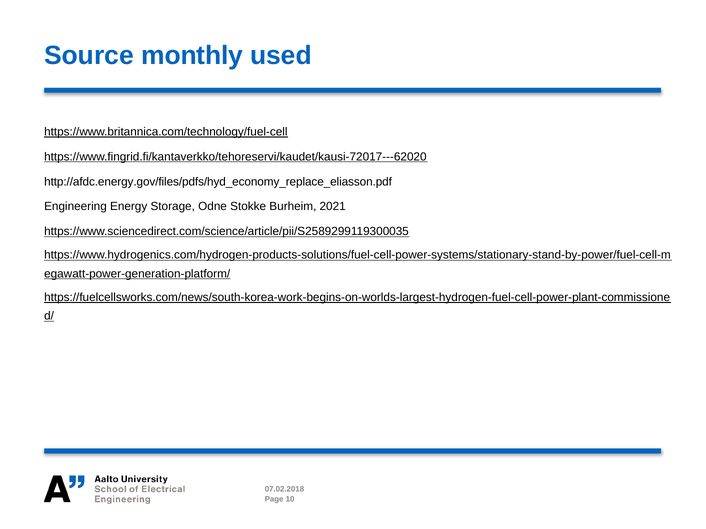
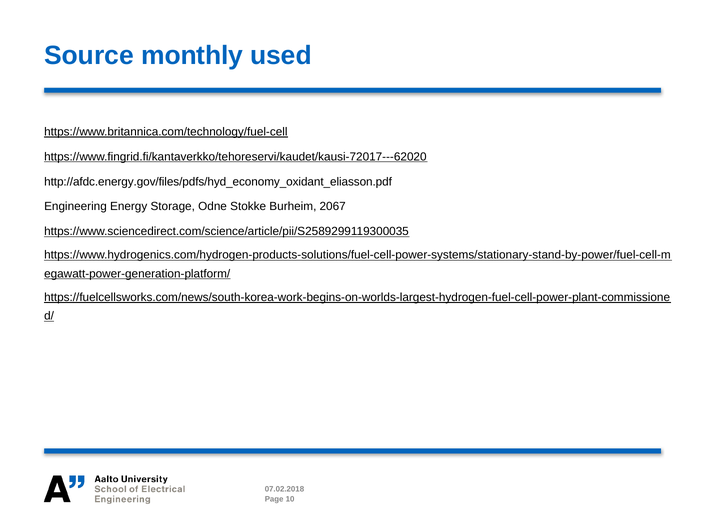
http://afdc.energy.gov/files/pdfs/hyd_economy_replace_eliasson.pdf: http://afdc.energy.gov/files/pdfs/hyd_economy_replace_eliasson.pdf -> http://afdc.energy.gov/files/pdfs/hyd_economy_oxidant_eliasson.pdf (218, 182)
2021: 2021 -> 2067 (333, 207)
